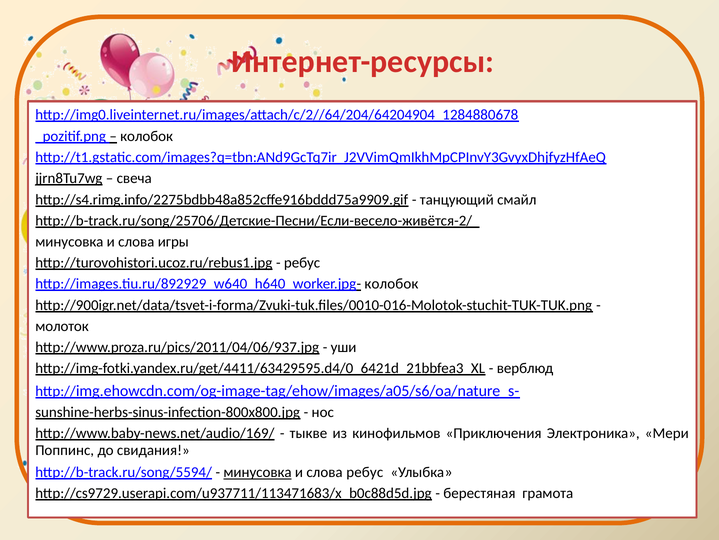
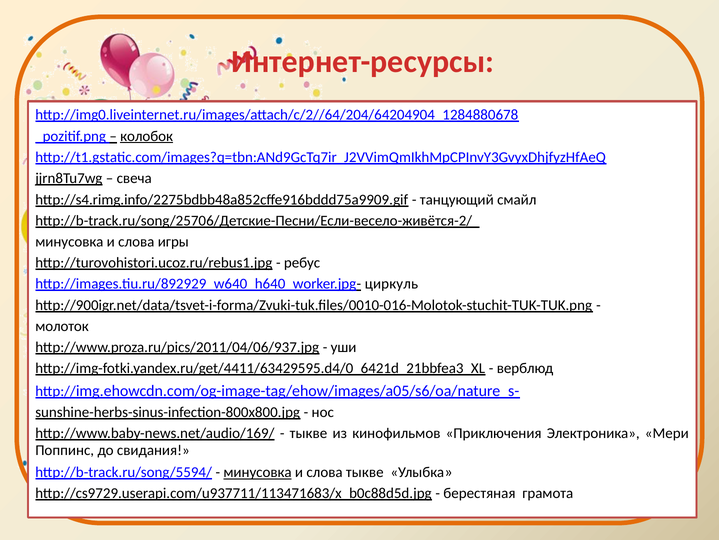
колобок underline: none -> present (147, 136)
http://images.tiu.ru/892929_w640_h640_worker.jpg- колобок: колобок -> циркуль (391, 284)
слова ребус: ребус -> тыкве (365, 472)
